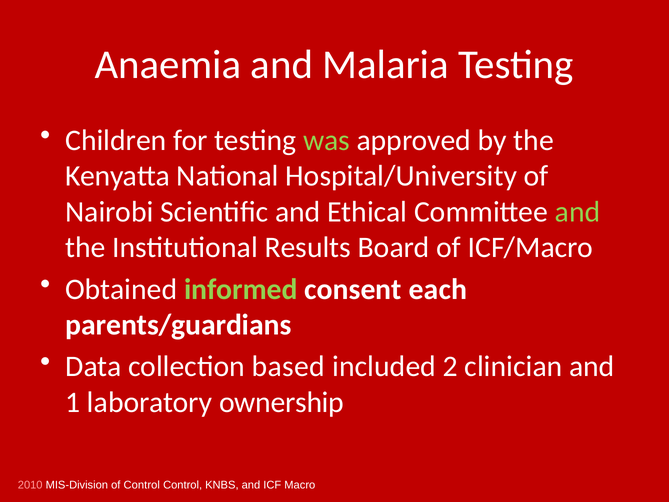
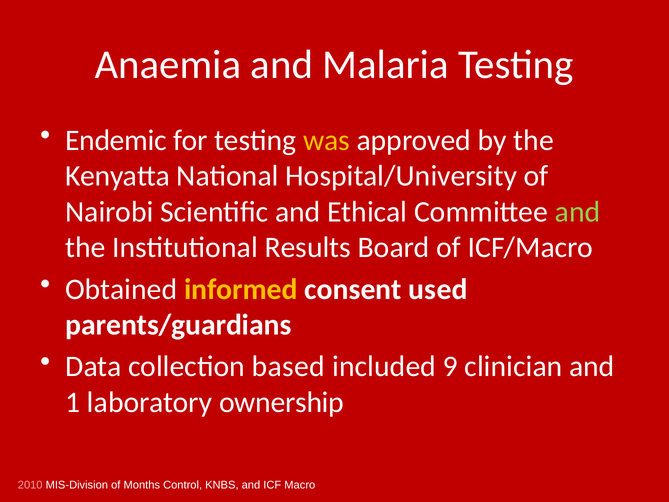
Children: Children -> Endemic (116, 140)
was colour: light green -> yellow (326, 140)
informed colour: light green -> yellow (241, 289)
each: each -> used (438, 289)
2: 2 -> 9 (450, 366)
of Control: Control -> Months (142, 485)
